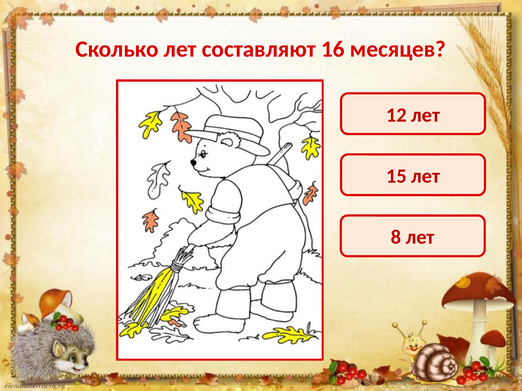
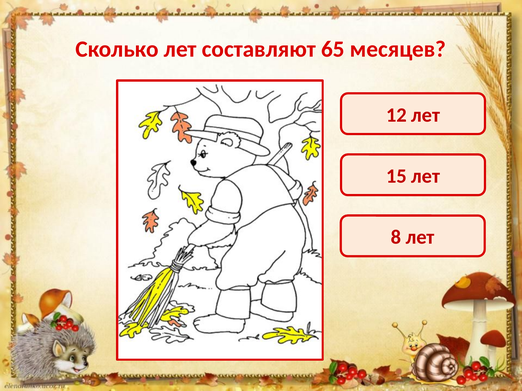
16: 16 -> 65 (333, 49)
